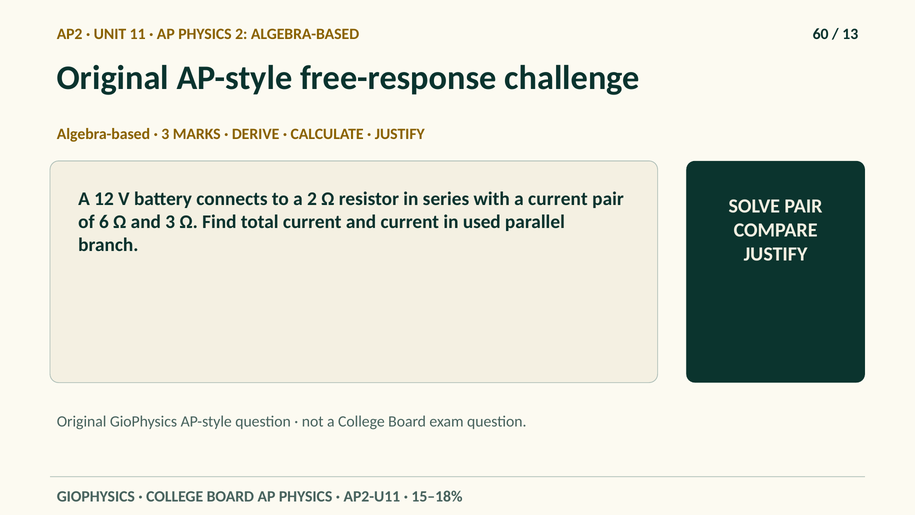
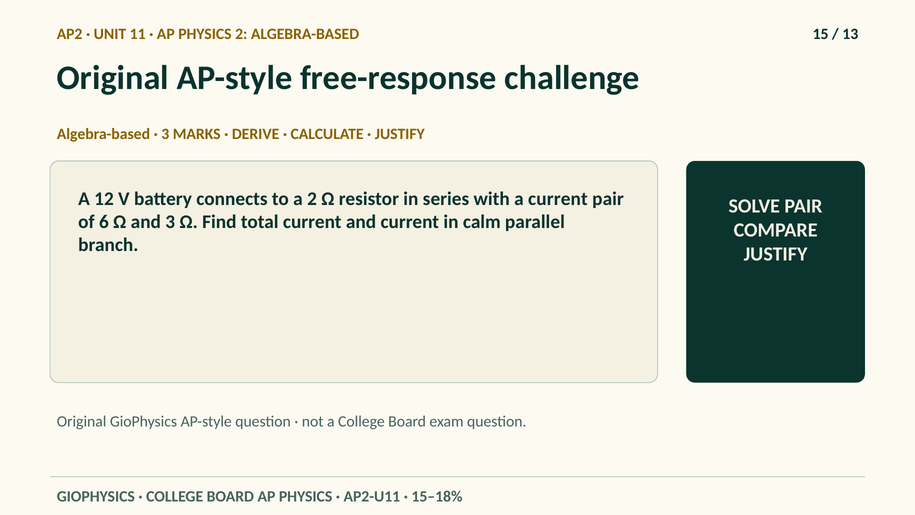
60: 60 -> 15 (821, 34)
used: used -> calm (482, 222)
